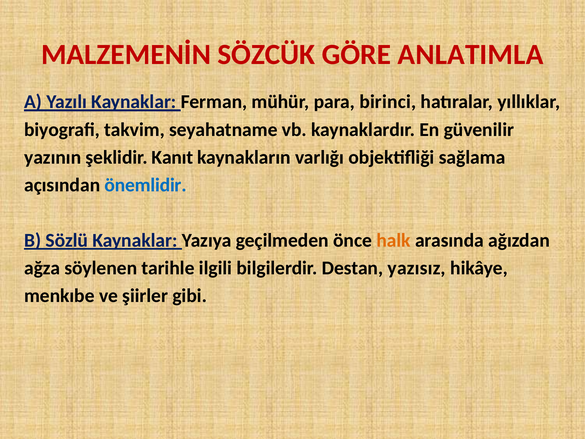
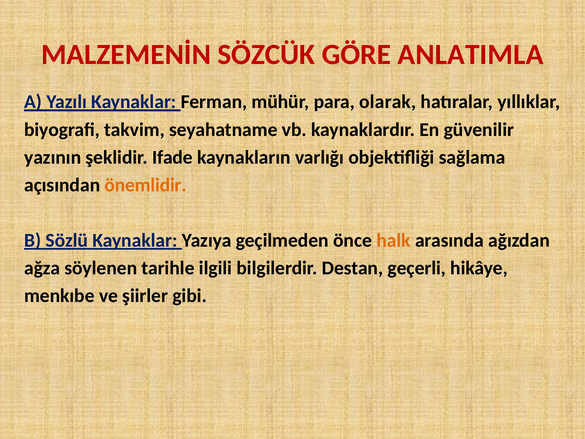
birinci: birinci -> olarak (388, 102)
Kanıt: Kanıt -> Ifade (172, 157)
önemlidir colour: blue -> orange (146, 185)
yazısız: yazısız -> geçerli (417, 268)
